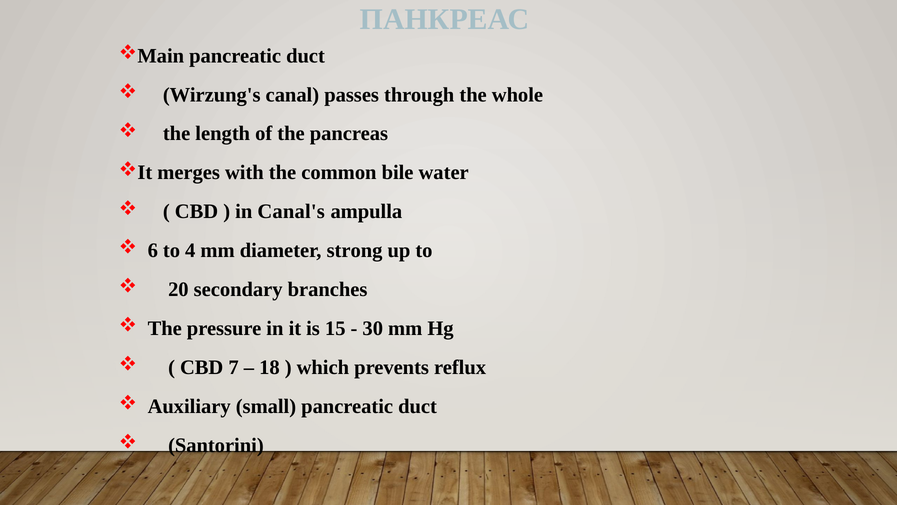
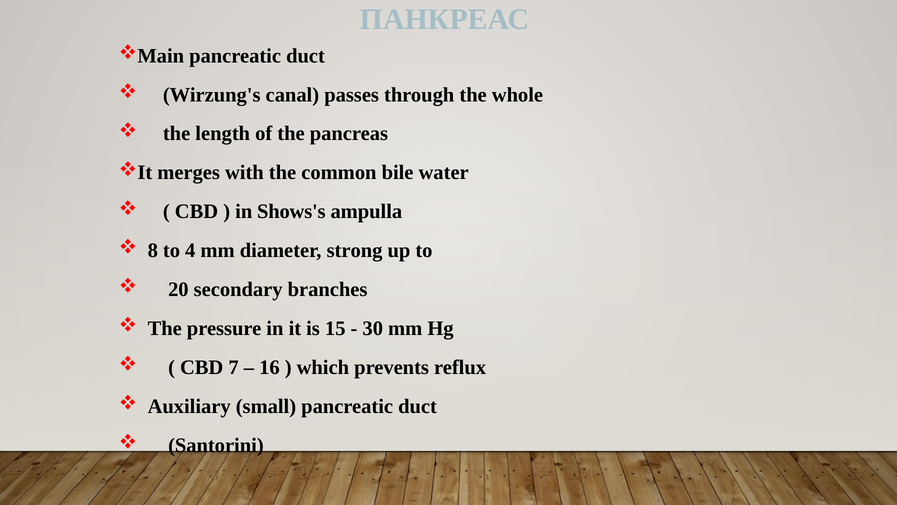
Canal's: Canal's -> Shows's (291, 211)
6: 6 -> 8 (153, 250)
18: 18 -> 16 (269, 367)
